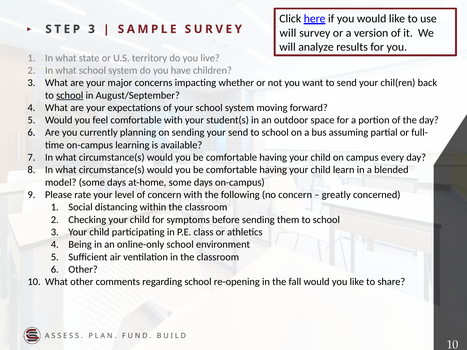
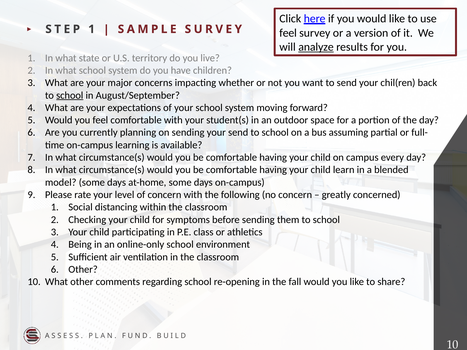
STEP 3: 3 -> 1 (92, 29)
will: will -> feel (288, 33)
analyze underline: none -> present (316, 47)
